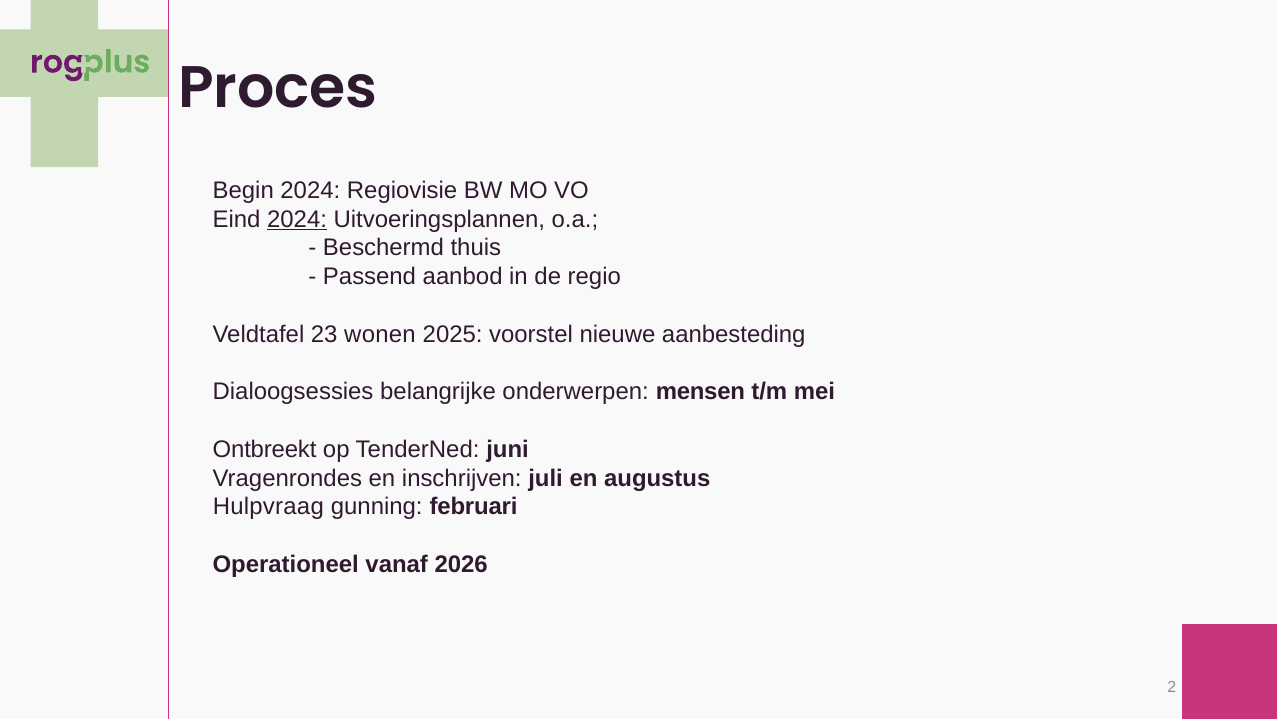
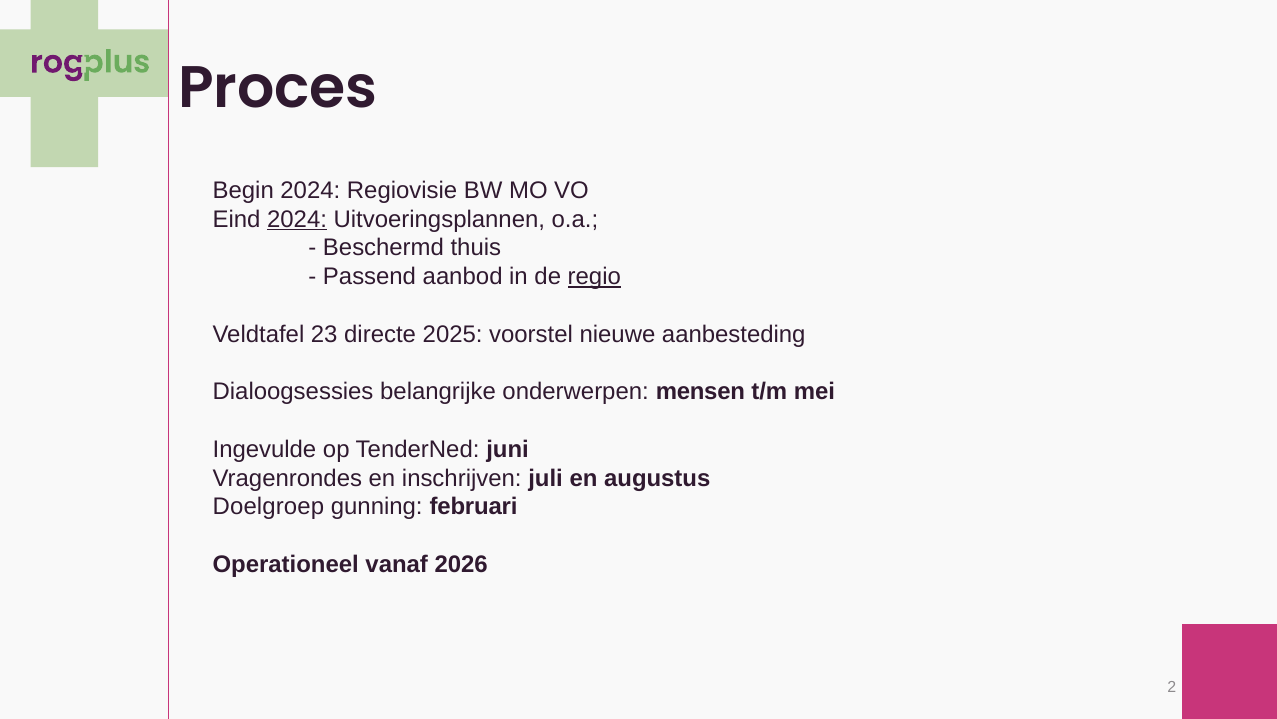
regio underline: none -> present (594, 277)
wonen: wonen -> directe (380, 334)
Ontbreekt: Ontbreekt -> Ingevulde (264, 449)
Hulpvraag: Hulpvraag -> Doelgroep (268, 506)
